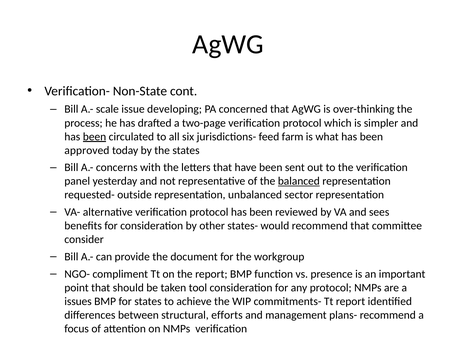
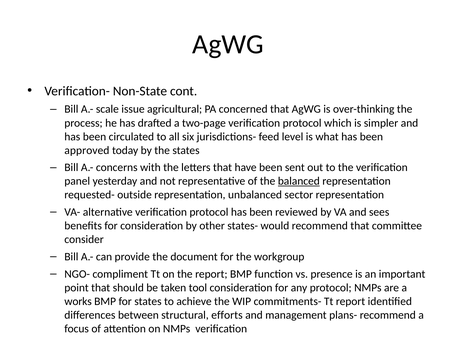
developing: developing -> agricultural (175, 109)
been underline: present -> none (95, 137)
farm: farm -> level (293, 137)
issues: issues -> works (78, 301)
